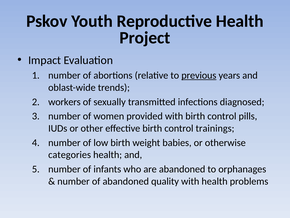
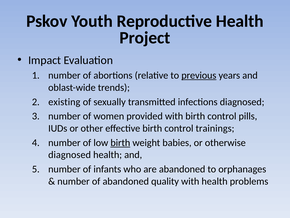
workers: workers -> existing (64, 102)
birth underline: none -> present (120, 142)
categories: categories -> diagnosed (70, 154)
